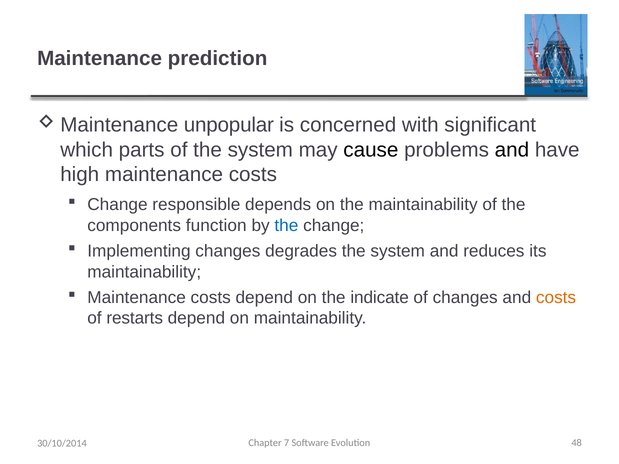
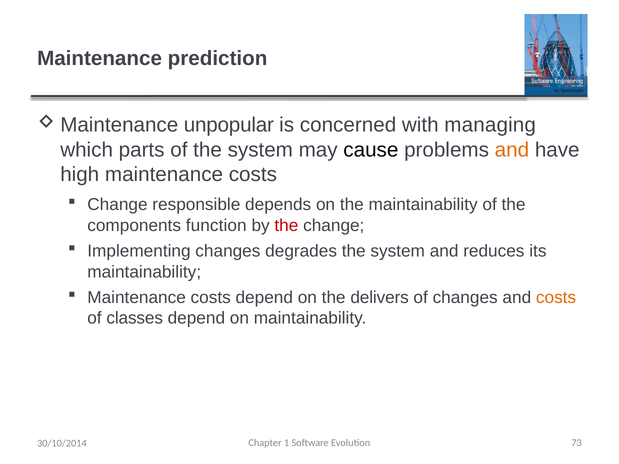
significant: significant -> managing (490, 125)
and colour: black -> orange (512, 150)
the colour: blue -> red (286, 226)
indicate: indicate -> delivers (380, 298)
restarts: restarts -> classes (135, 318)
7: 7 -> 1 (287, 443)
48: 48 -> 73 (577, 443)
